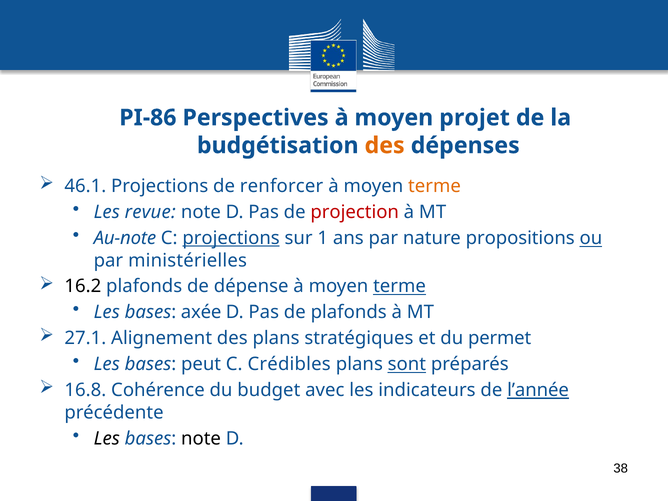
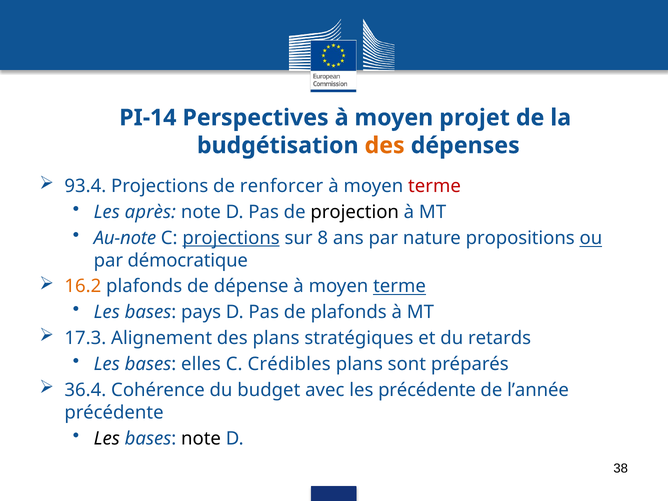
PI-86: PI-86 -> PI-14 (148, 118)
46.1: 46.1 -> 93.4 (85, 186)
terme colour: orange -> red (434, 186)
revue: revue -> après (150, 212)
projection colour: red -> black (355, 212)
1: 1 -> 8 (323, 238)
ministérielles: ministérielles -> démocratique (188, 260)
16.2 colour: black -> orange (83, 286)
axée: axée -> pays (201, 312)
27.1: 27.1 -> 17.3 (85, 338)
permet: permet -> retards (500, 338)
peut: peut -> elles (201, 364)
sont underline: present -> none (407, 364)
16.8: 16.8 -> 36.4 (85, 390)
les indicateurs: indicateurs -> précédente (427, 390)
l’année underline: present -> none (538, 390)
